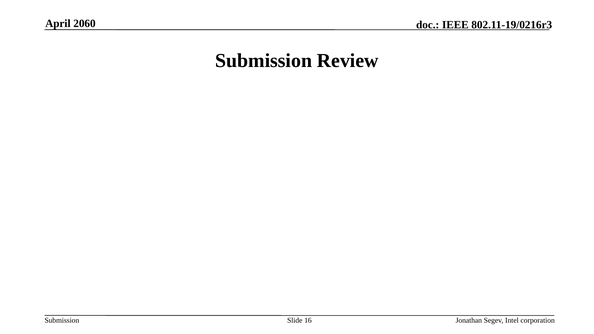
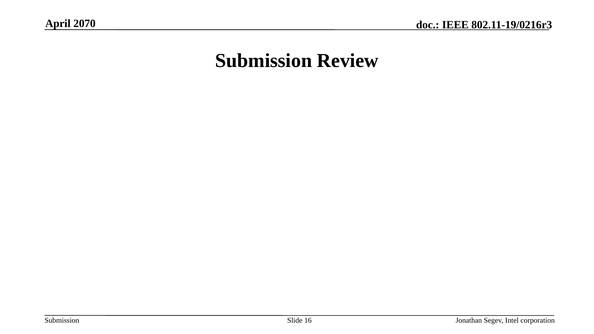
2060: 2060 -> 2070 (85, 24)
